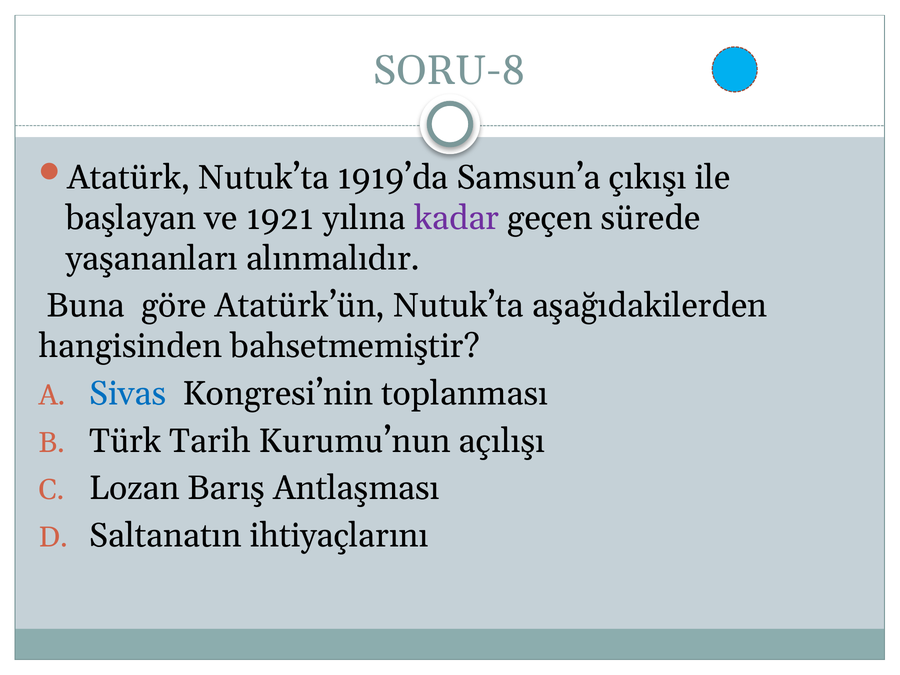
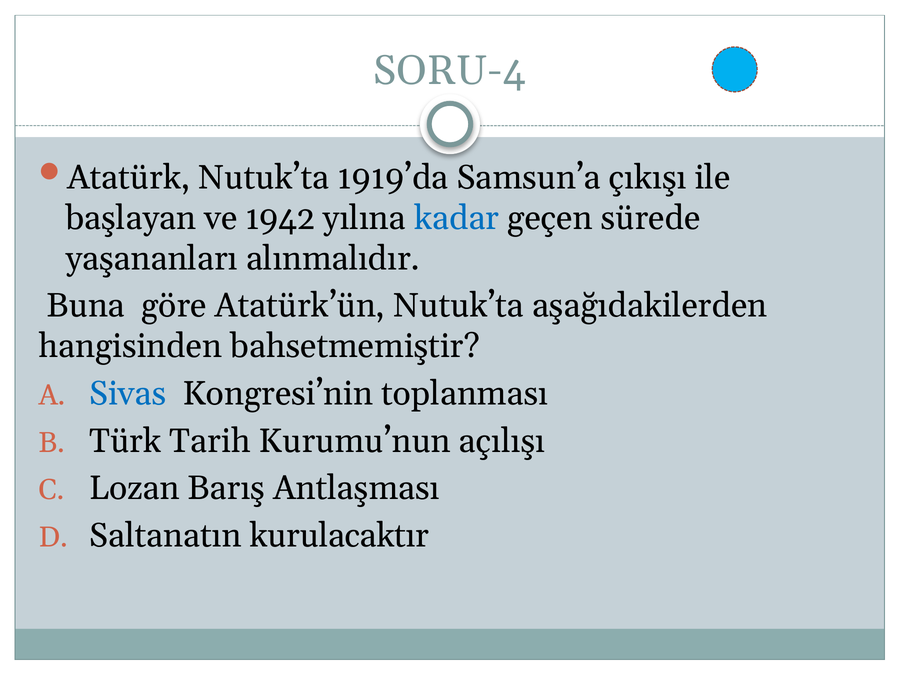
SORU-8: SORU-8 -> SORU-4 (450, 71)
1921: 1921 -> 1942 (280, 218)
kadar colour: purple -> blue (457, 218)
ihtiyaçlarını: ihtiyaçlarını -> kurulacaktır (339, 535)
